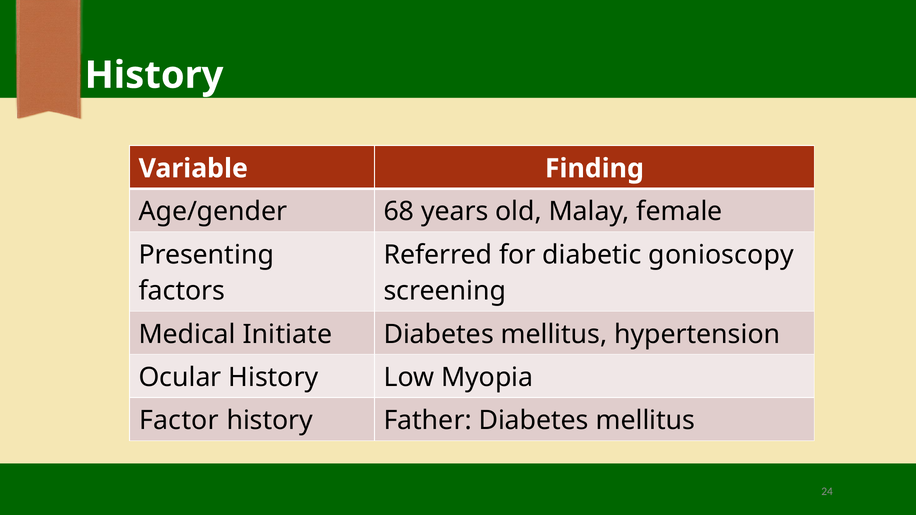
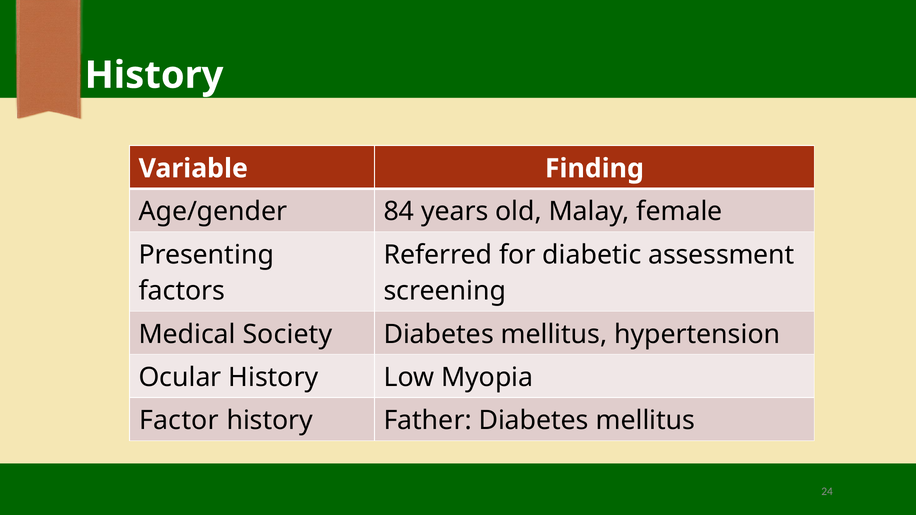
68: 68 -> 84 (399, 212)
gonioscopy: gonioscopy -> assessment (721, 255)
Initiate: Initiate -> Society (287, 334)
